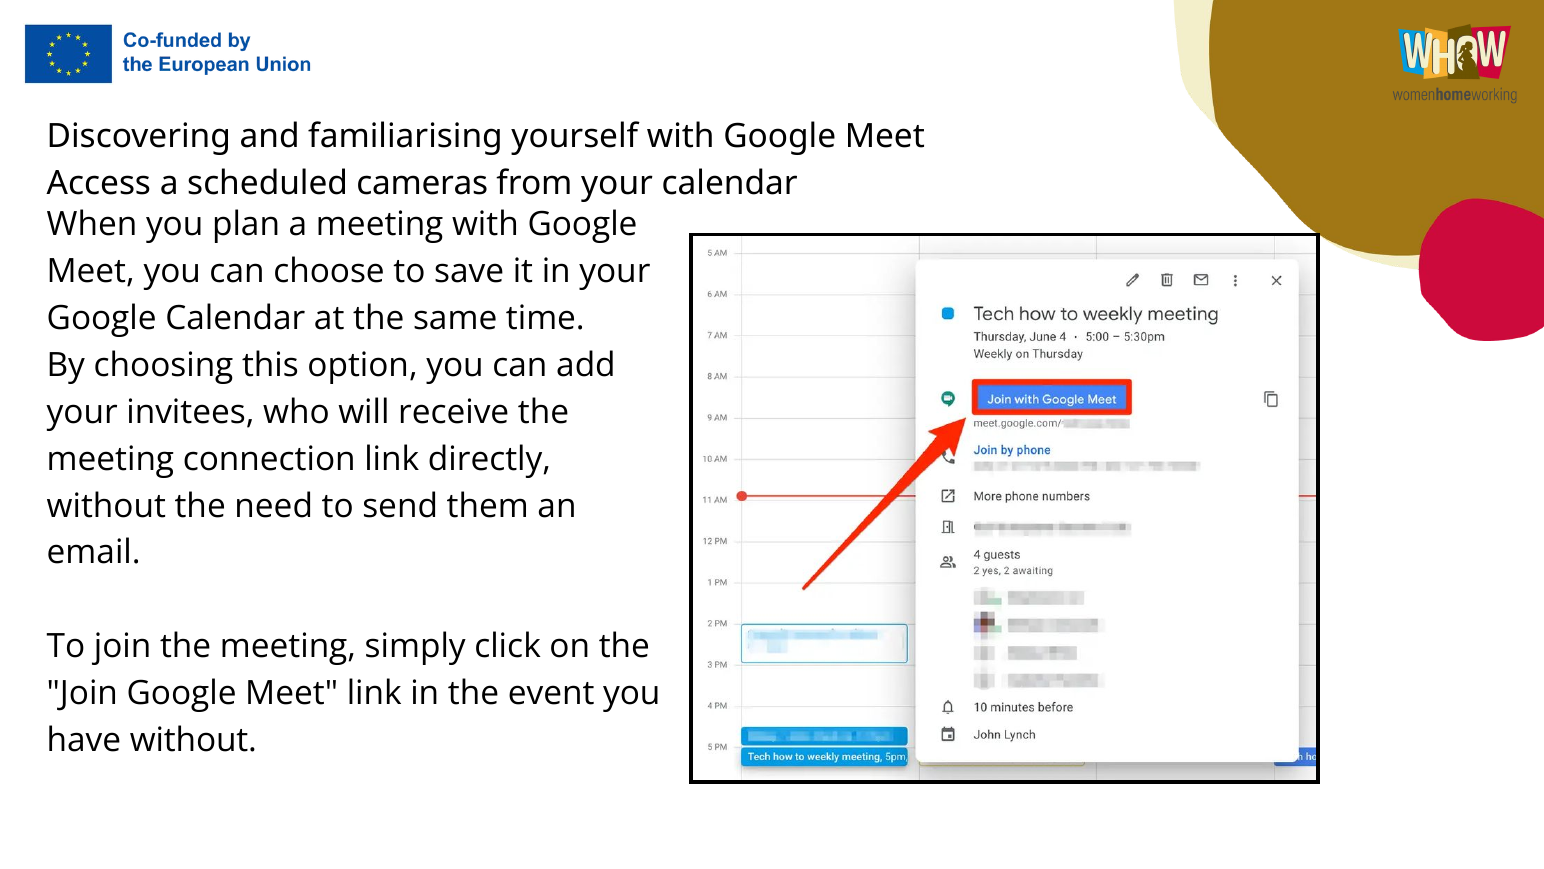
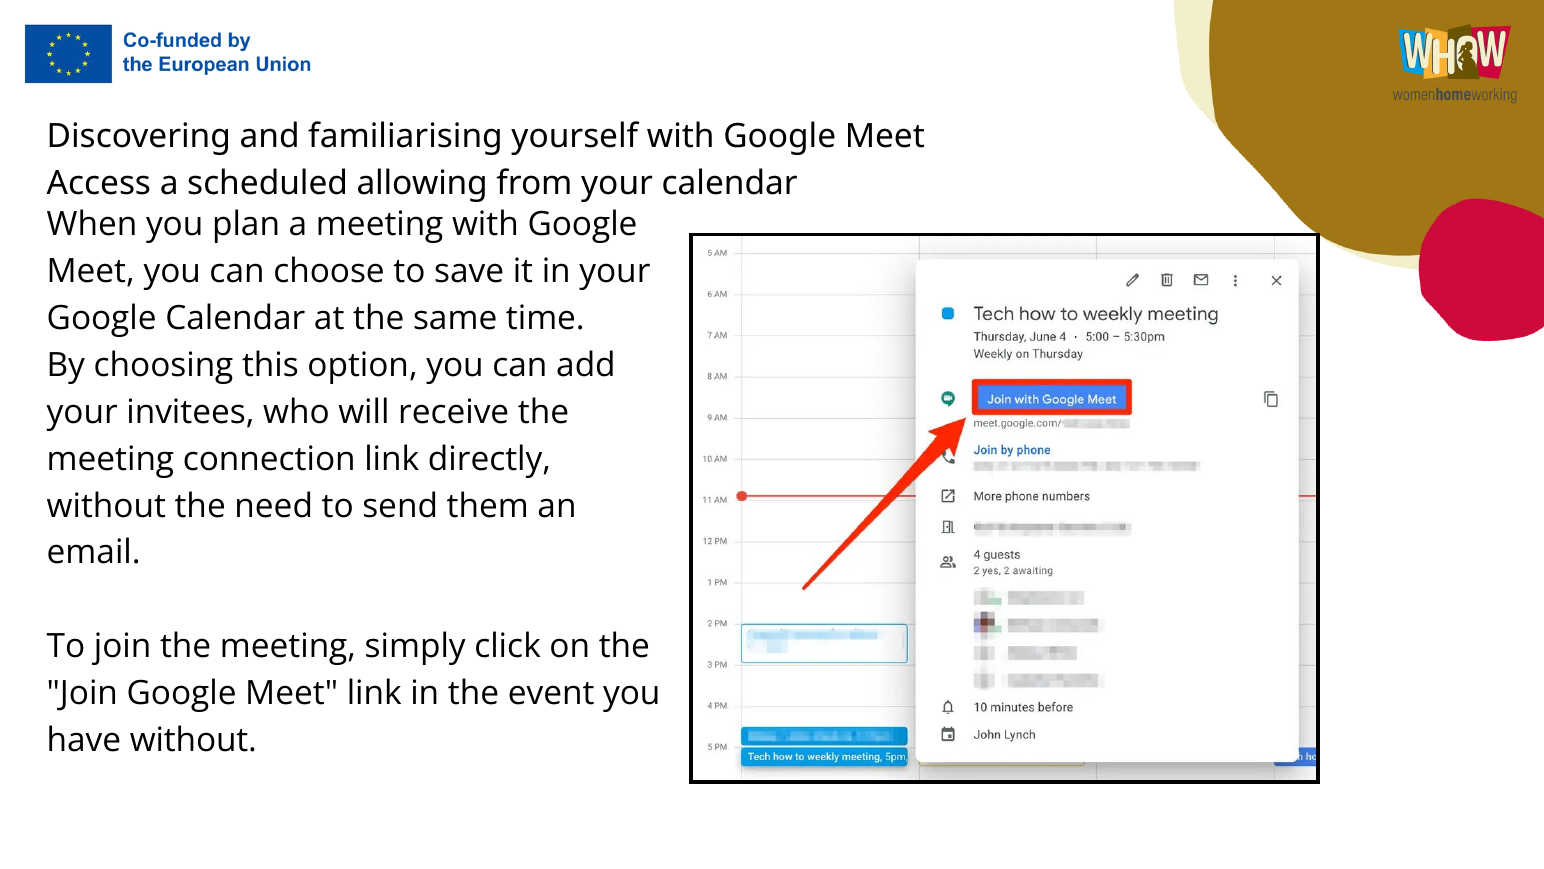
cameras: cameras -> allowing (422, 183)
